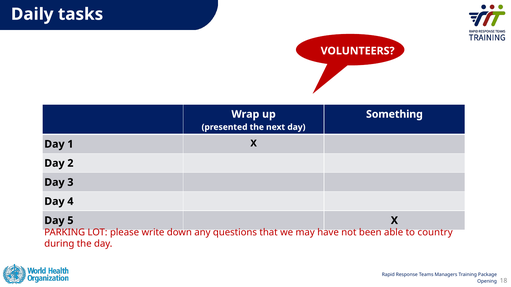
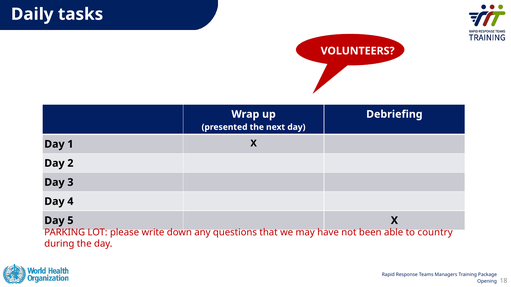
Something: Something -> Debriefing (394, 114)
